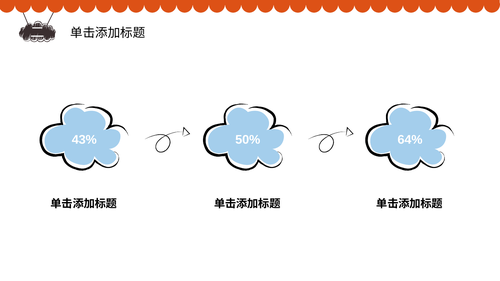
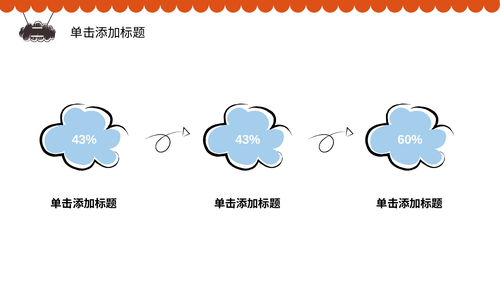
50%: 50% -> 43% (248, 140)
64%: 64% -> 60% (410, 140)
